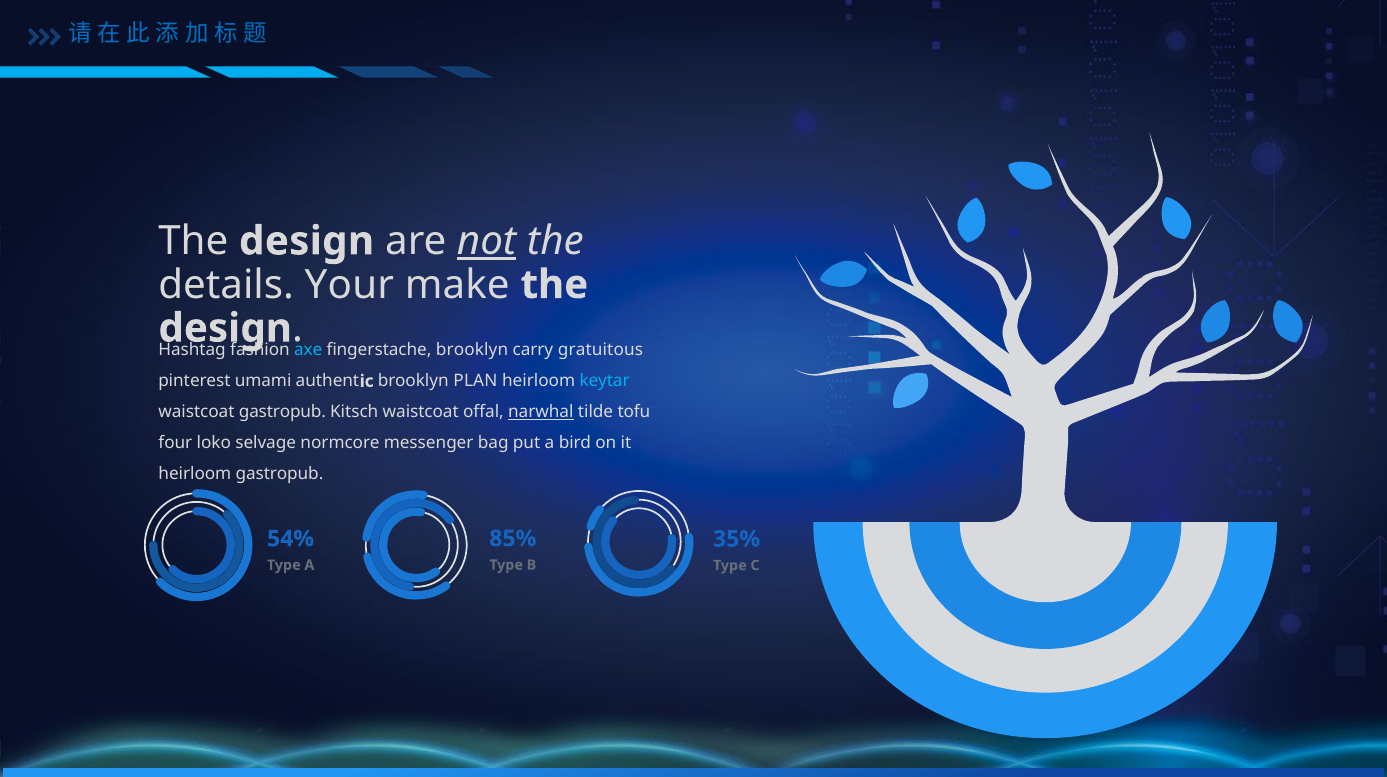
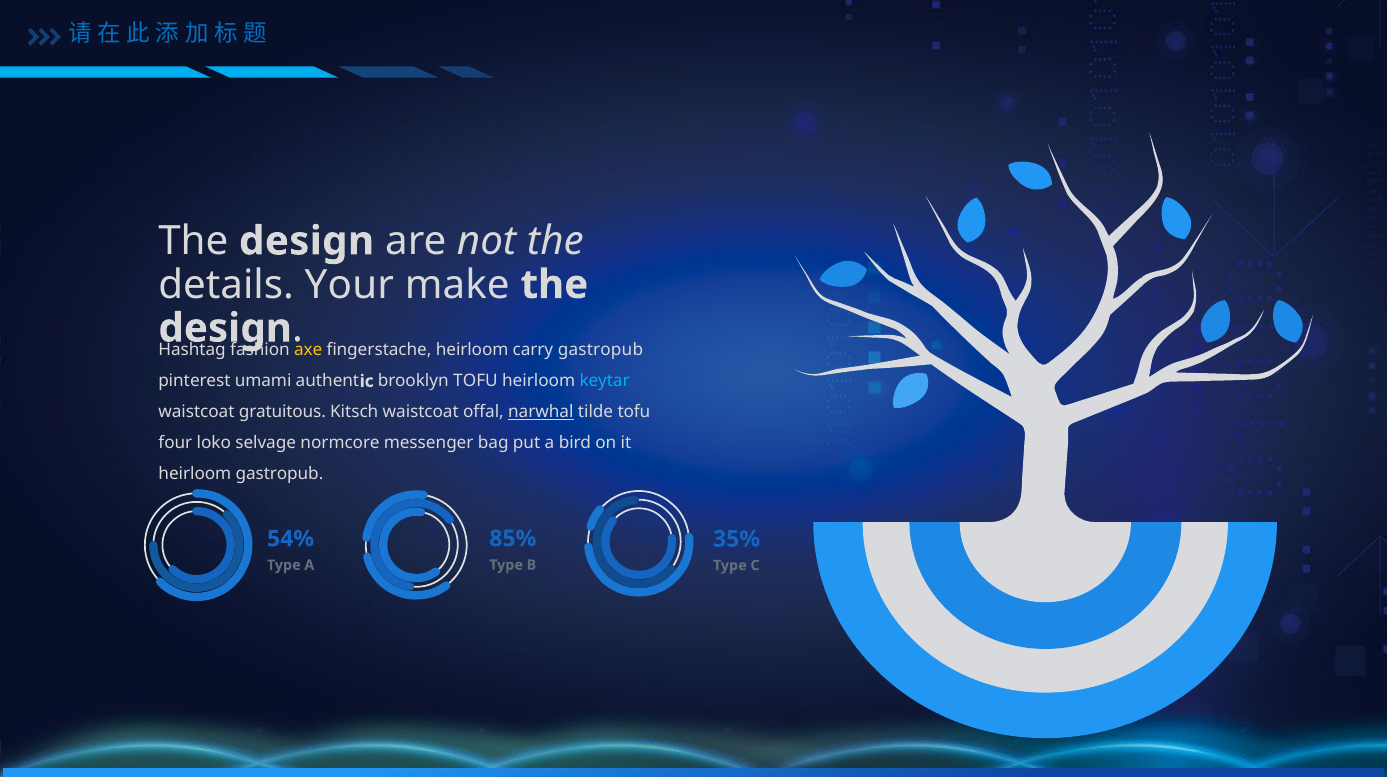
not underline: present -> none (487, 241)
axe colour: light blue -> yellow (308, 350)
fingerstache brooklyn: brooklyn -> heirloom (472, 350)
carry gratuitous: gratuitous -> gastropub (600, 350)
brooklyn PLAN: PLAN -> TOFU (476, 381)
waistcoat gastropub: gastropub -> gratuitous (282, 412)
